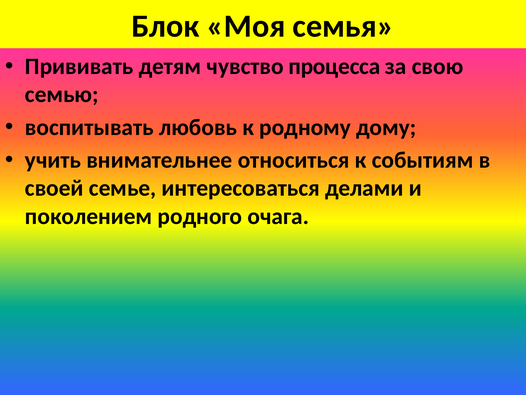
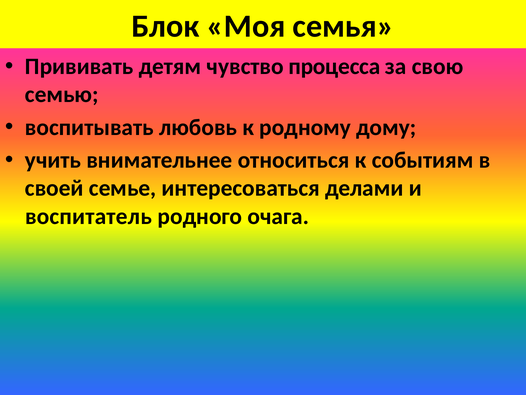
поколением: поколением -> воспитатель (89, 216)
